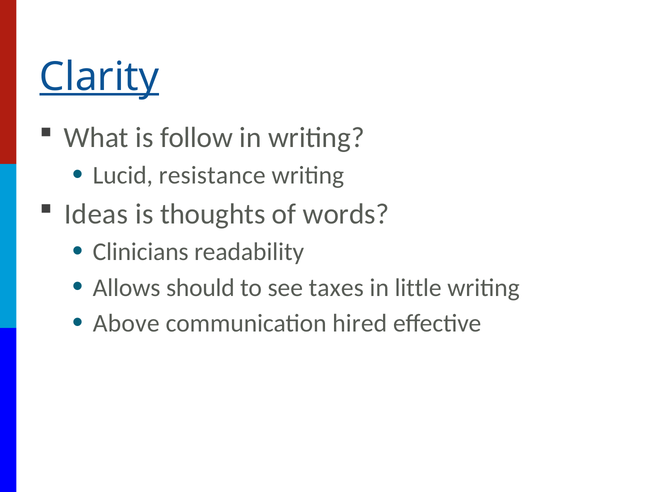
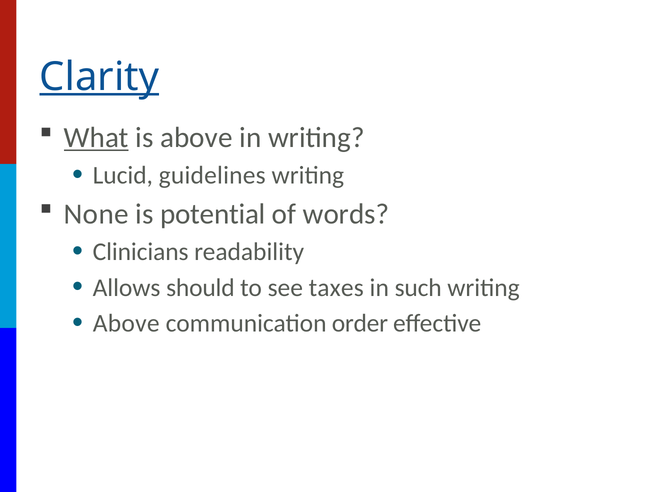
What underline: none -> present (96, 138)
is follow: follow -> above (196, 138)
resistance: resistance -> guidelines (212, 175)
Ideas: Ideas -> None (96, 214)
thoughts: thoughts -> potential (213, 214)
little: little -> such (418, 288)
hired: hired -> order (360, 323)
